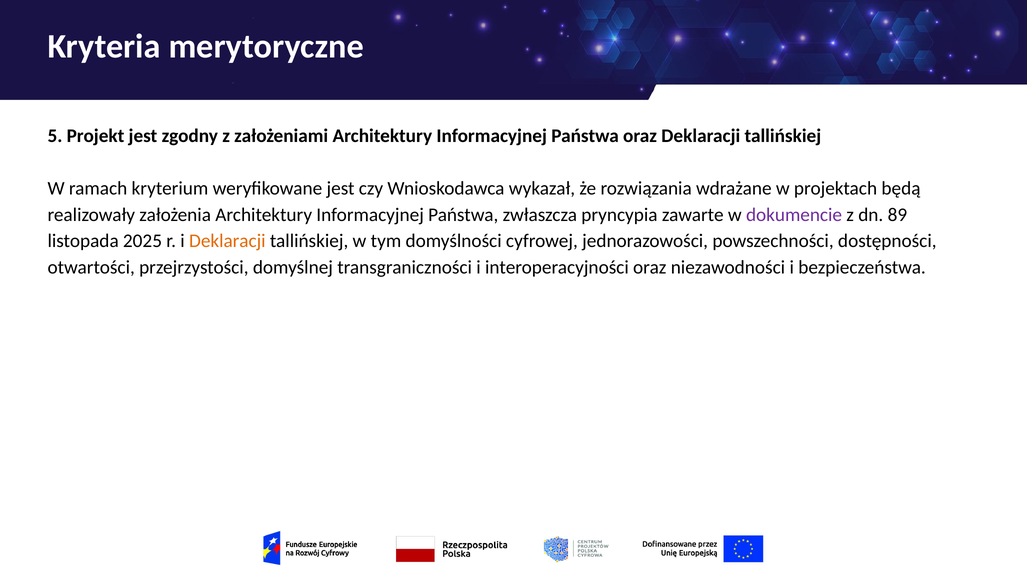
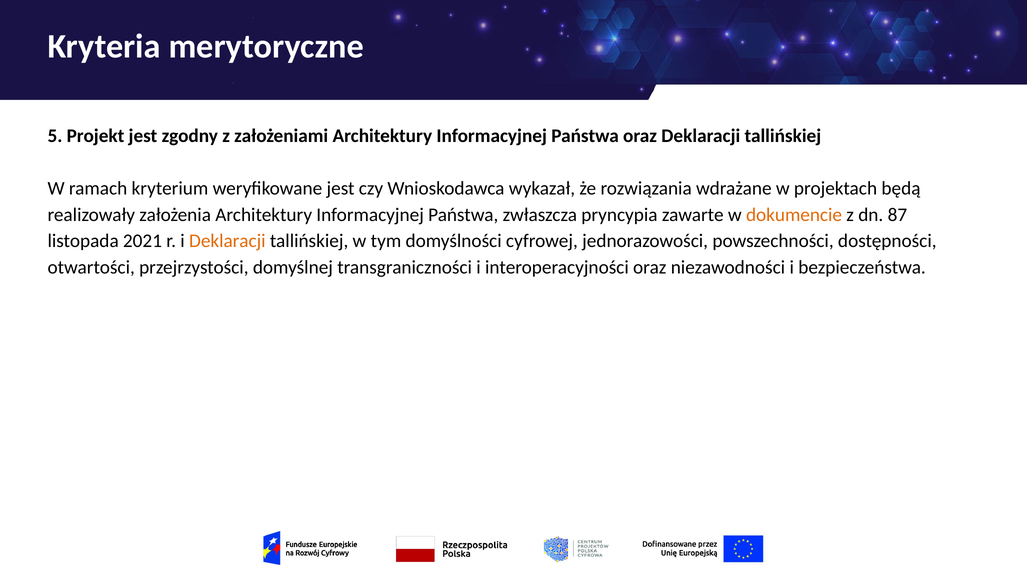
dokumencie colour: purple -> orange (794, 215)
89: 89 -> 87 (897, 215)
2025: 2025 -> 2021 (142, 241)
